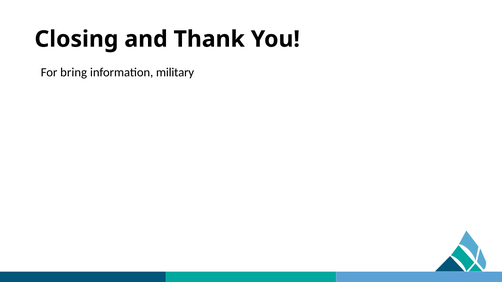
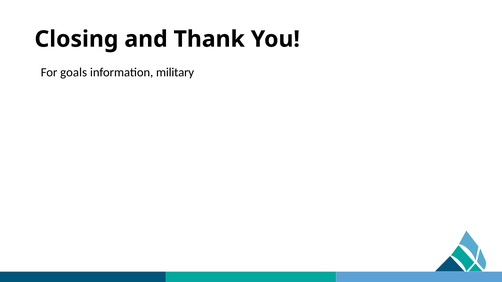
bring: bring -> goals (74, 73)
